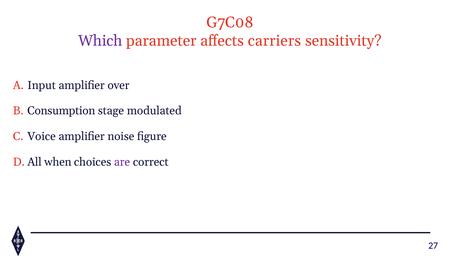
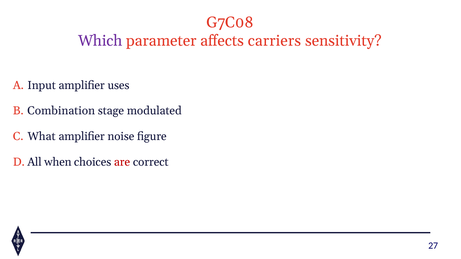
over: over -> uses (118, 85)
Consumption: Consumption -> Combination (61, 111)
Voice: Voice -> What (42, 137)
are colour: purple -> red (122, 162)
